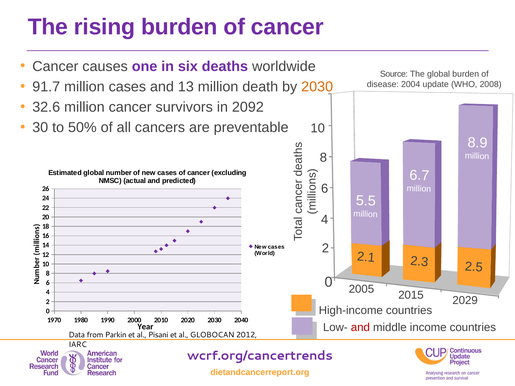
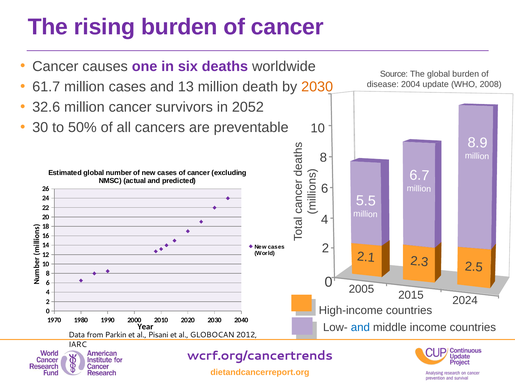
91.7: 91.7 -> 61.7 (46, 87)
2092: 2092 -> 2052 (248, 107)
2029: 2029 -> 2024 (465, 301)
and colour: red -> blue (360, 328)
